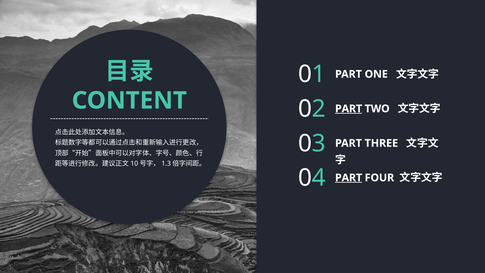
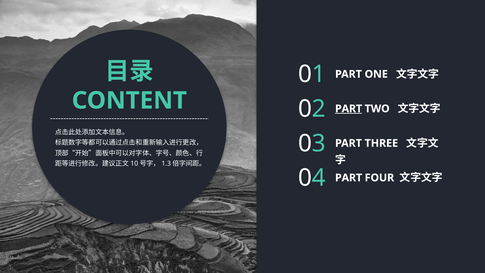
PART underline: present -> none (349, 178)
